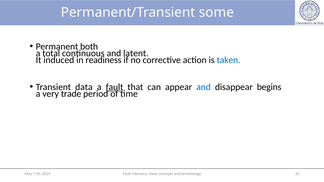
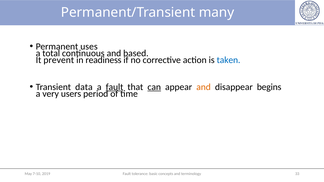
some: some -> many (216, 12)
both: both -> uses (89, 47)
latent: latent -> based (136, 53)
induced: induced -> prevent (59, 60)
can underline: none -> present (154, 87)
and colour: blue -> orange (204, 87)
trade: trade -> users (71, 94)
